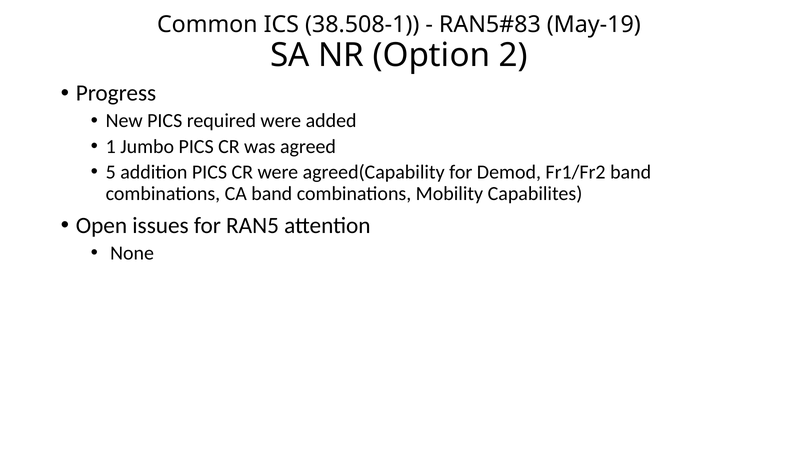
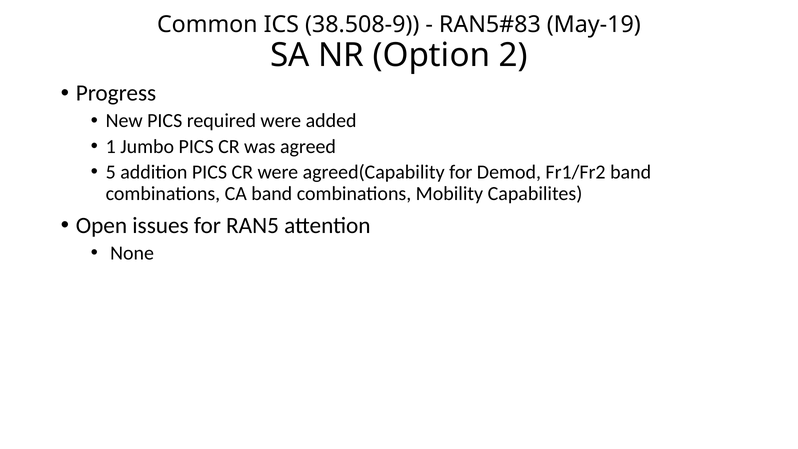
38.508-1: 38.508-1 -> 38.508-9 (362, 25)
